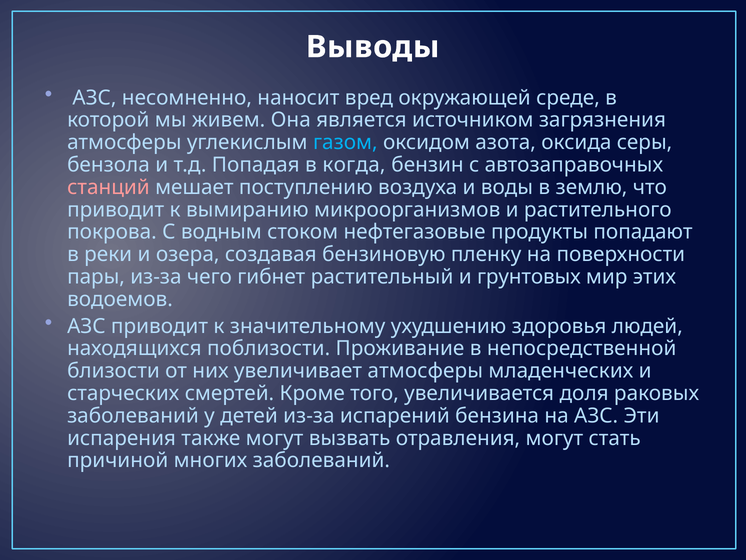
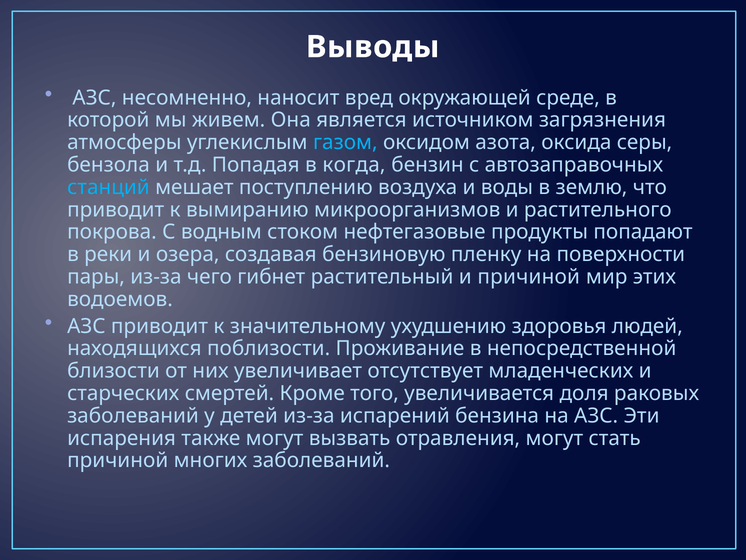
станций colour: pink -> light blue (108, 187)
и грунтовых: грунтовых -> причиной (529, 277)
увеличивает атмосферы: атмосферы -> отсутствует (425, 371)
